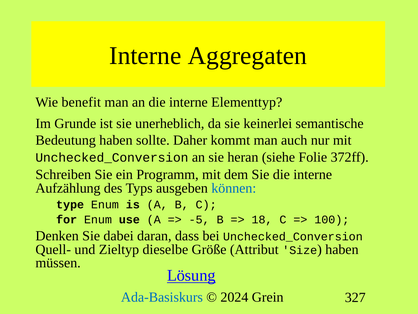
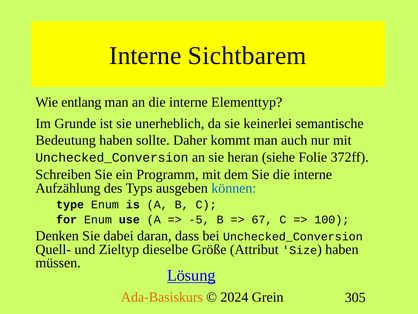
Aggregaten: Aggregaten -> Sichtbarem (247, 56)
benefit: benefit -> entlang (81, 102)
18: 18 -> 67 (262, 219)
Ada-Basiskurs colour: blue -> orange (162, 297)
327: 327 -> 305 (355, 297)
